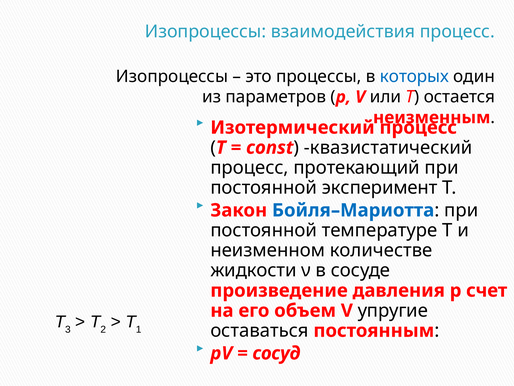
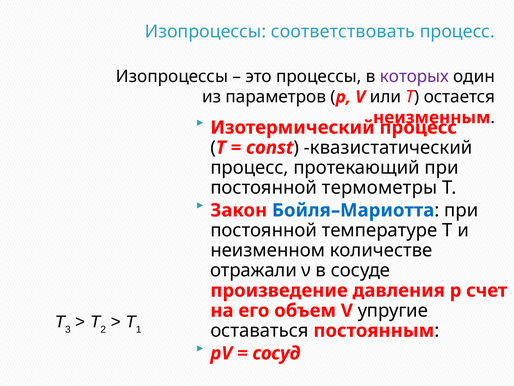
взаимодействия: взаимодействия -> соответствовать (343, 32)
которых colour: blue -> purple (414, 76)
эксперимент: эксперимент -> термометры (380, 187)
жидкости: жидкости -> отражали (254, 270)
